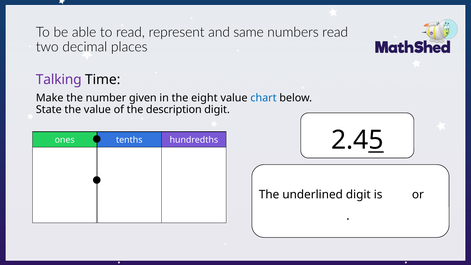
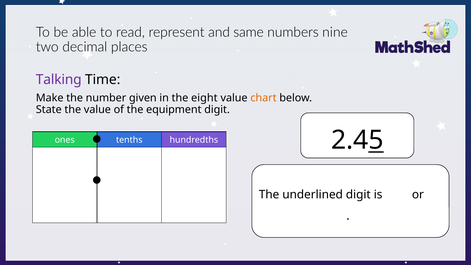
numbers read: read -> nine (335, 32)
chart colour: blue -> orange (263, 98)
description: description -> equipment (174, 109)
